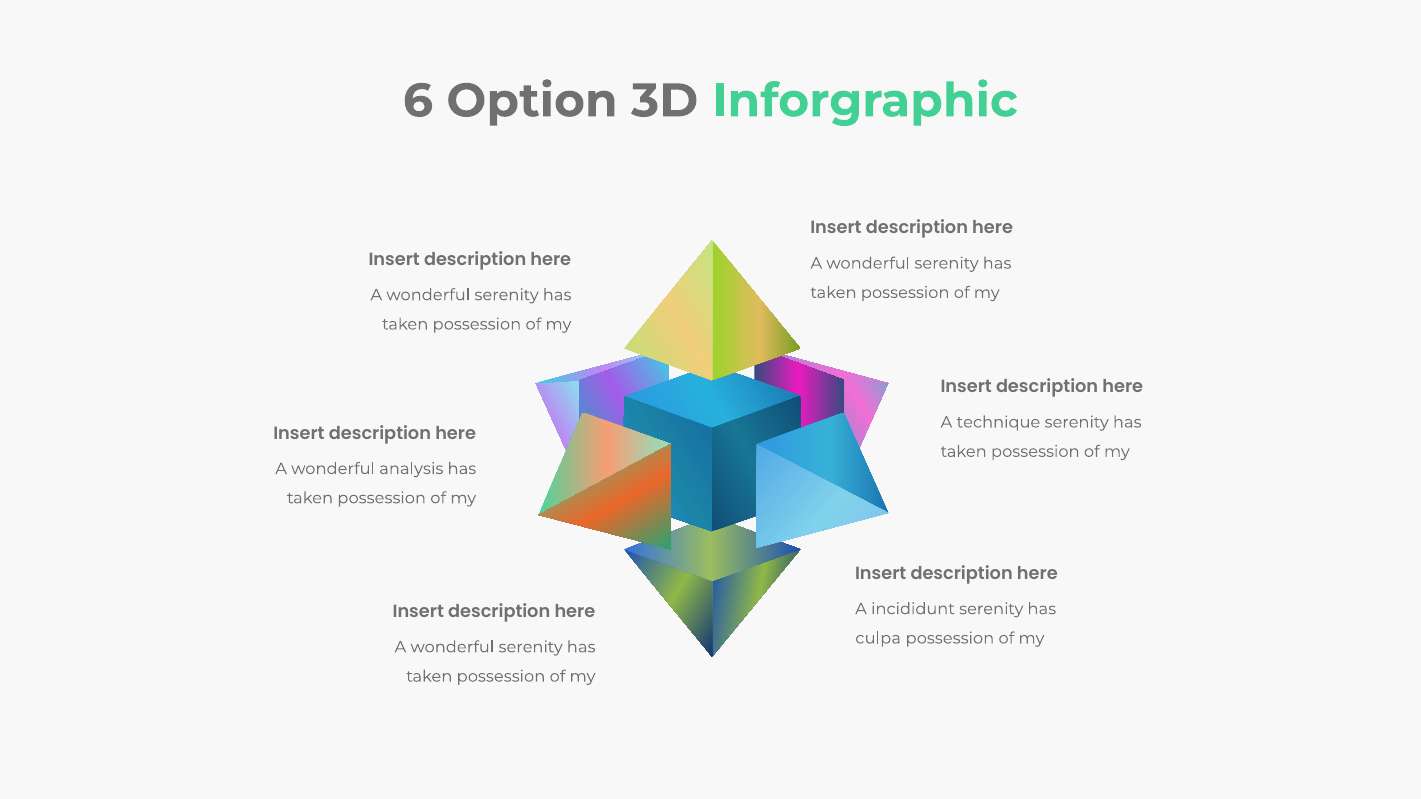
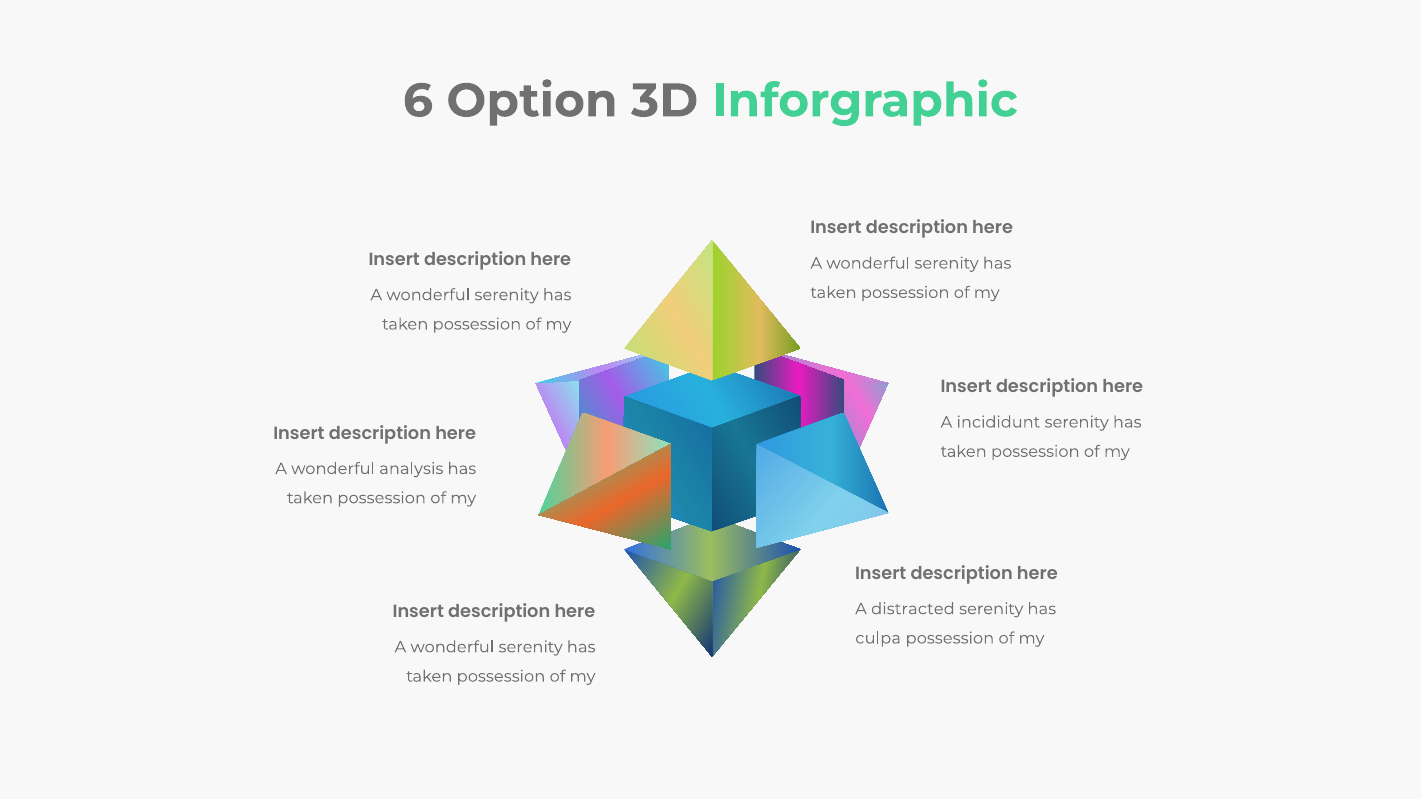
technique: technique -> incididunt (998, 422)
incididunt: incididunt -> distracted (913, 609)
